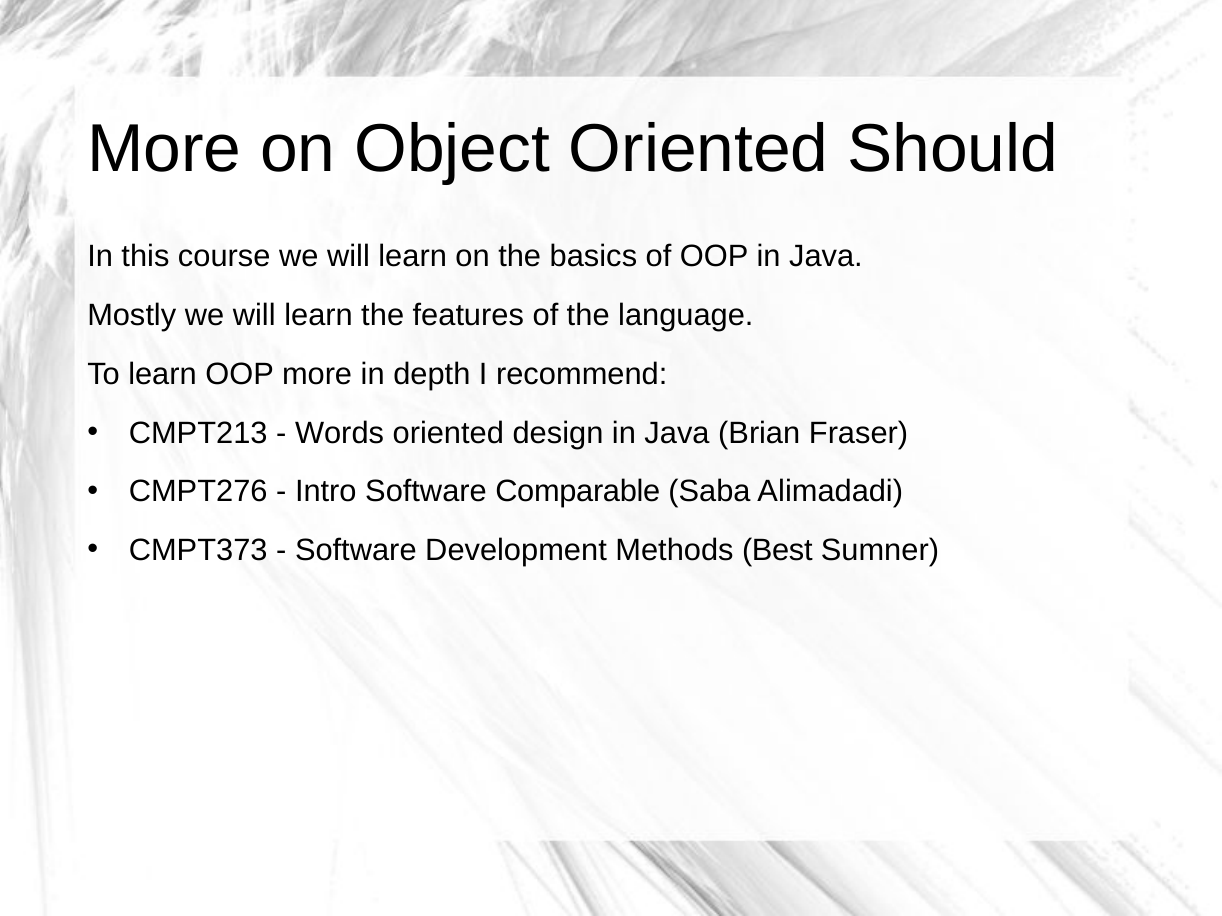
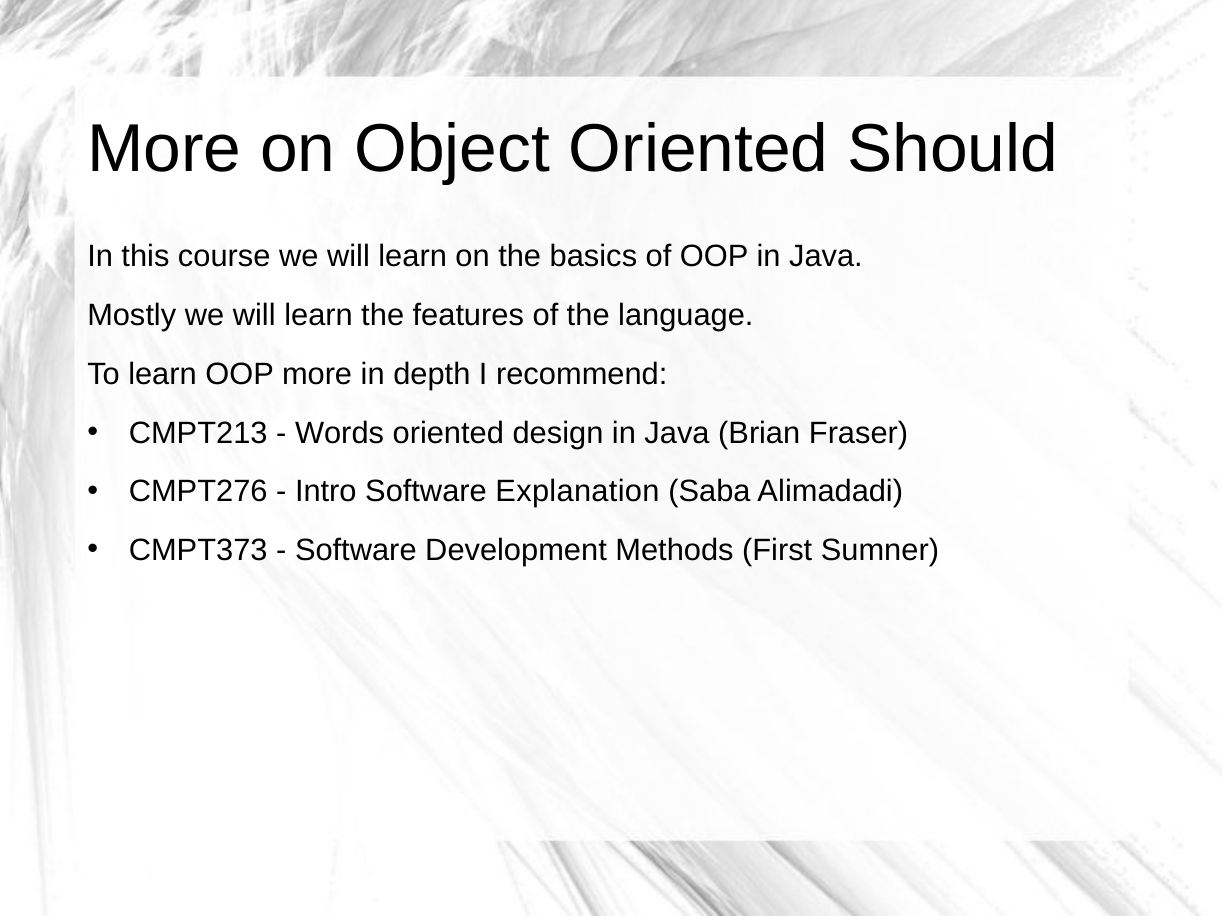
Comparable: Comparable -> Explanation (577, 492)
Best: Best -> First (777, 551)
